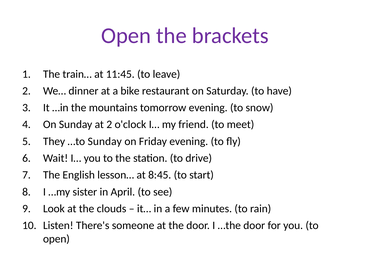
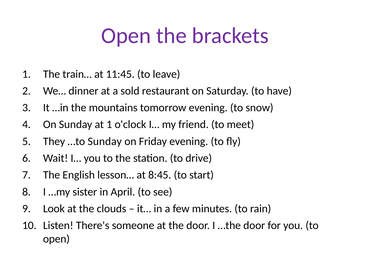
bike: bike -> sold (130, 91)
at 2: 2 -> 1 (109, 125)
